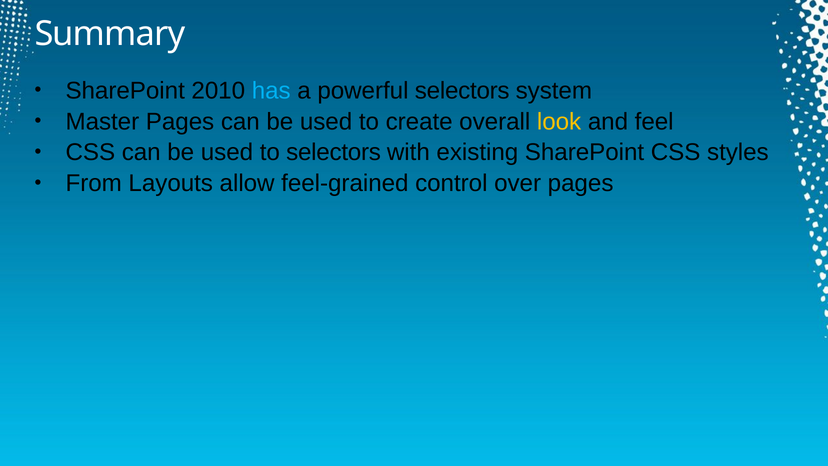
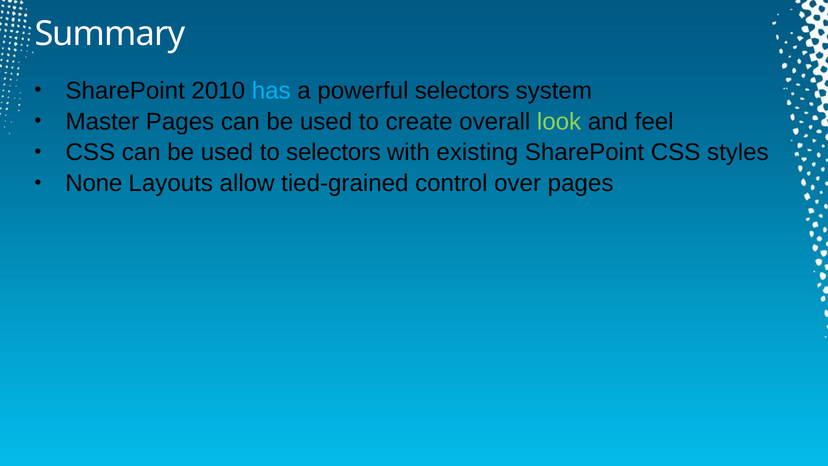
look colour: yellow -> light green (559, 121)
From: From -> None (94, 183)
feel-grained: feel-grained -> tied-grained (345, 183)
